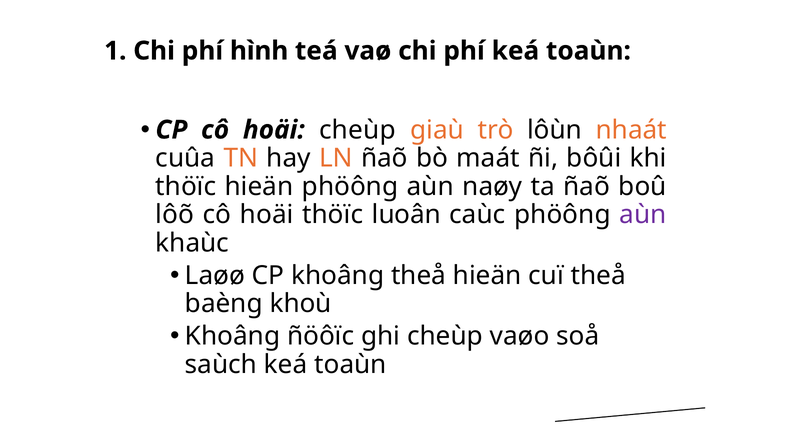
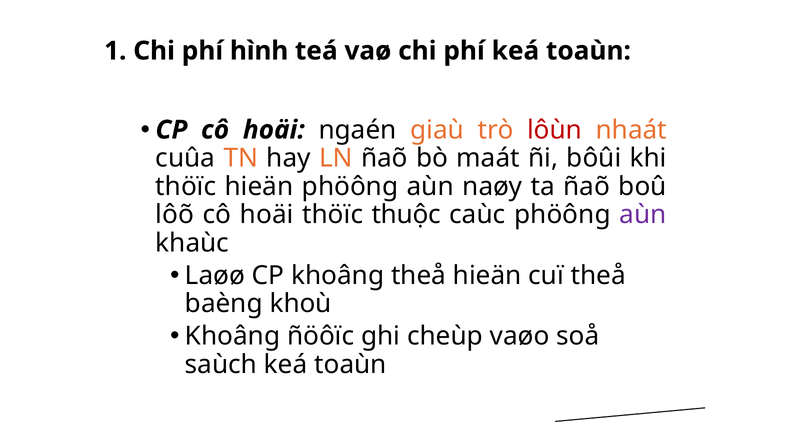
hoäi cheùp: cheùp -> ngaén (358, 130)
lôùn colour: black -> red (555, 130)
luoân: luoân -> thuộc (406, 215)
